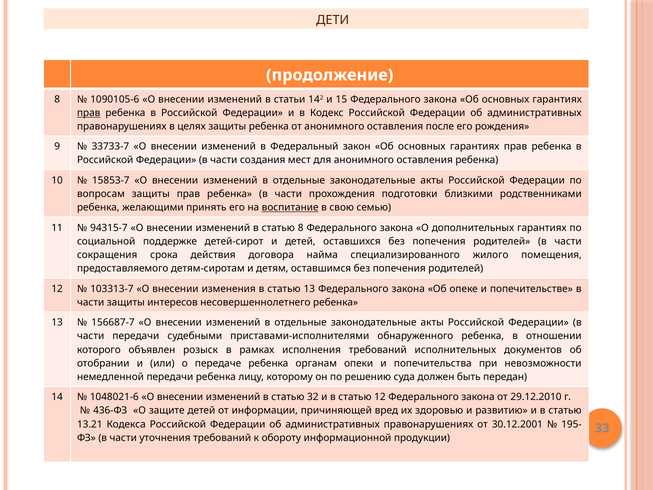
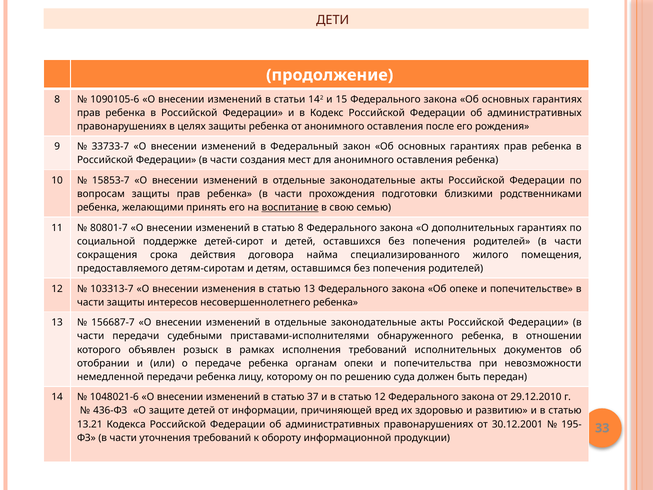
прав underline: present -> none (89, 113)
94315-7: 94315-7 -> 80801-7 (109, 228)
32: 32 -> 37 (313, 397)
